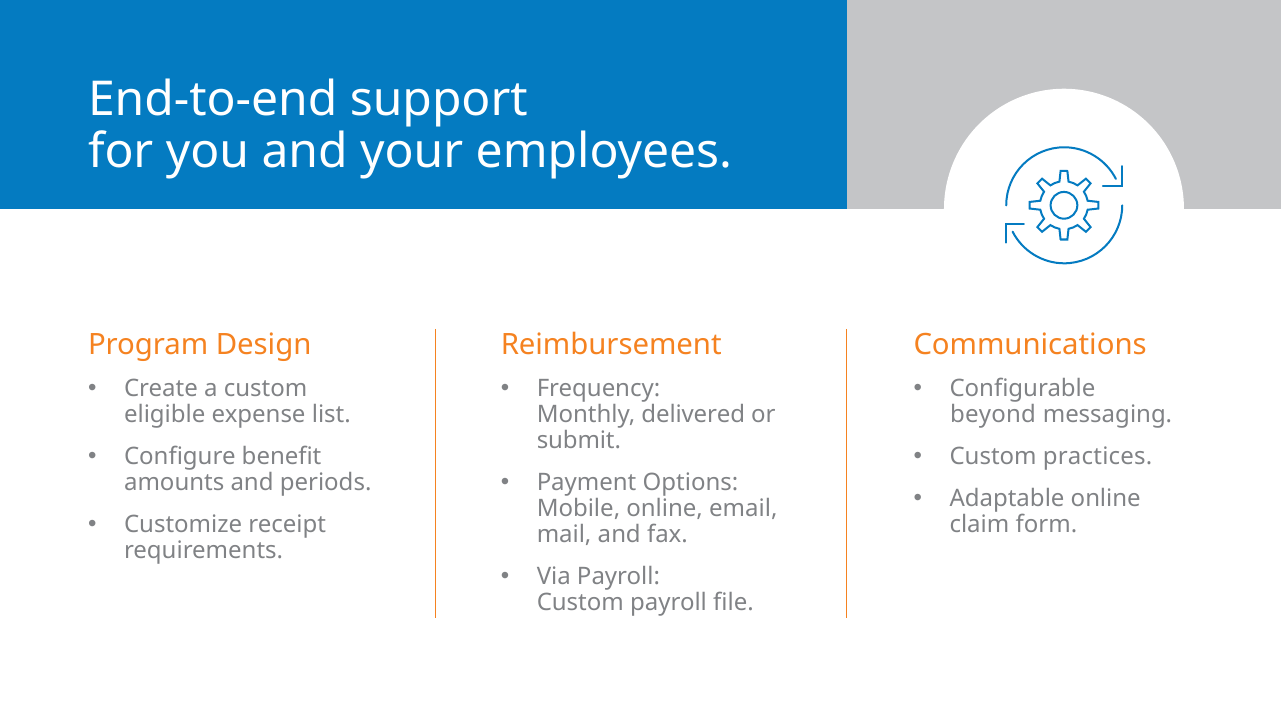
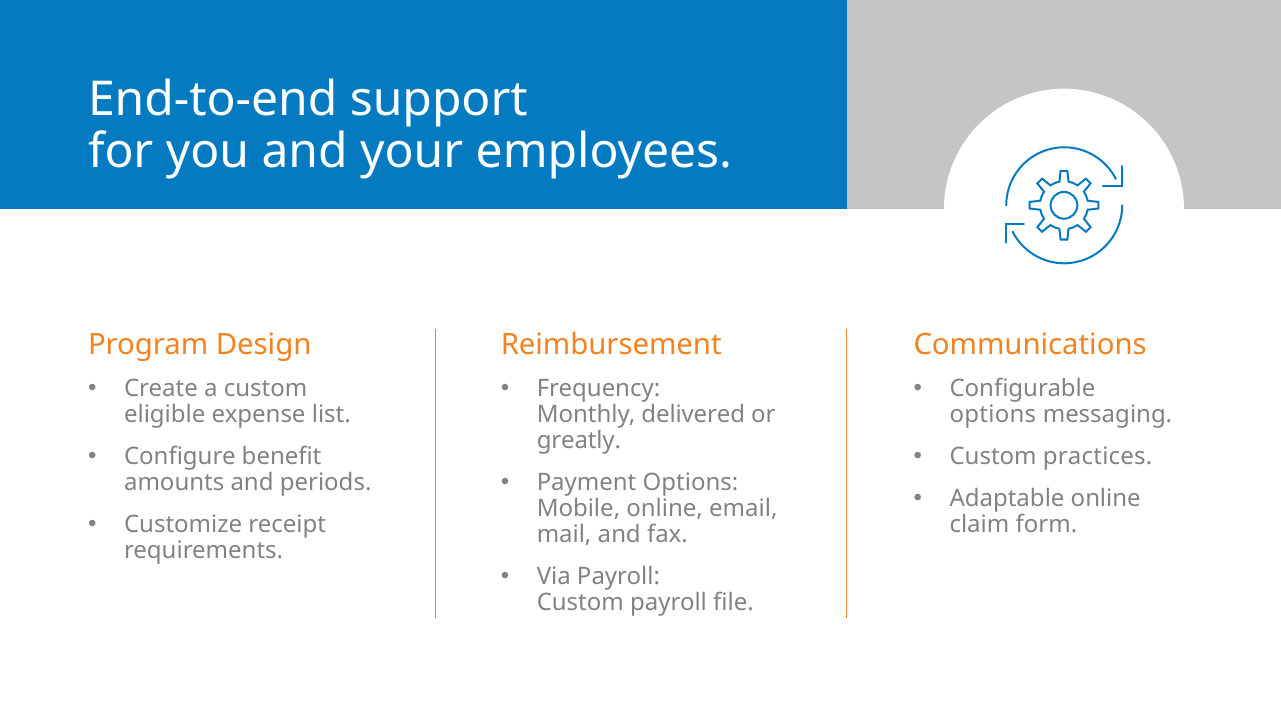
beyond: beyond -> options (993, 415)
submit: submit -> greatly (579, 440)
